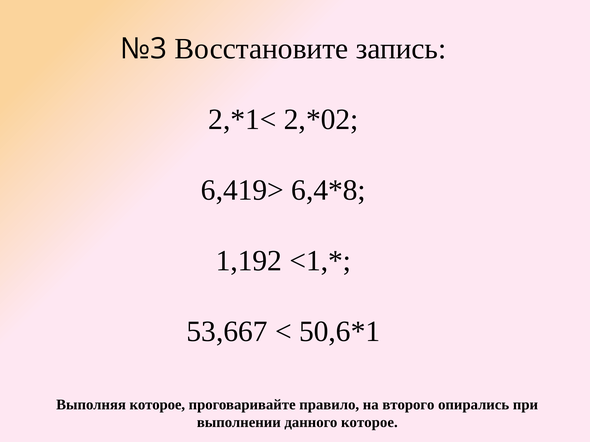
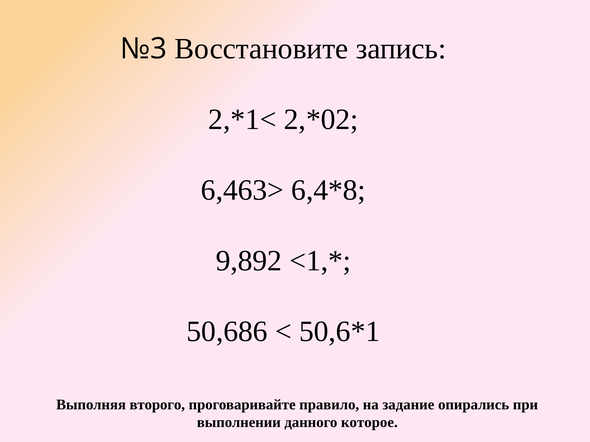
6,419>: 6,419> -> 6,463> (242, 190)
1,192: 1,192 -> 9,892 (249, 261)
53,667: 53,667 -> 50,686 (227, 332)
Выполняя которое: которое -> второго (157, 405)
второго: второго -> задание (408, 405)
